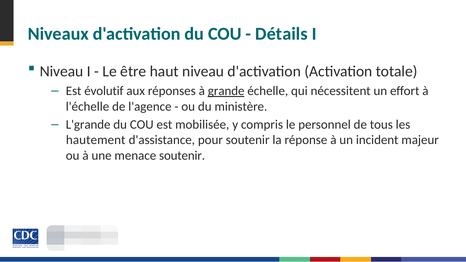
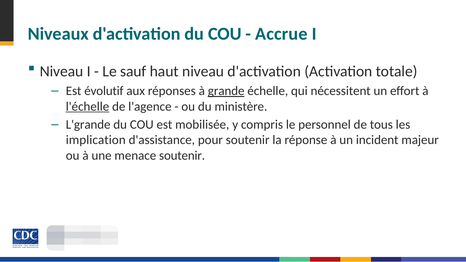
Détails: Détails -> Accrue (281, 34)
être: être -> sauf (133, 71)
l'échelle underline: none -> present (88, 106)
hautement: hautement -> implication (96, 140)
